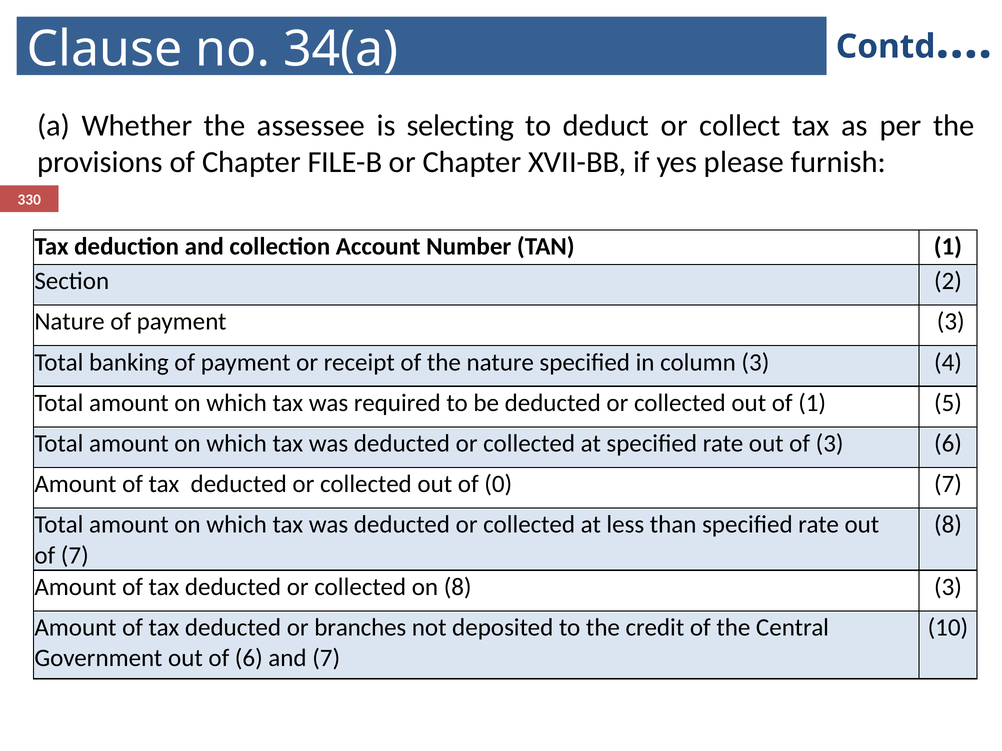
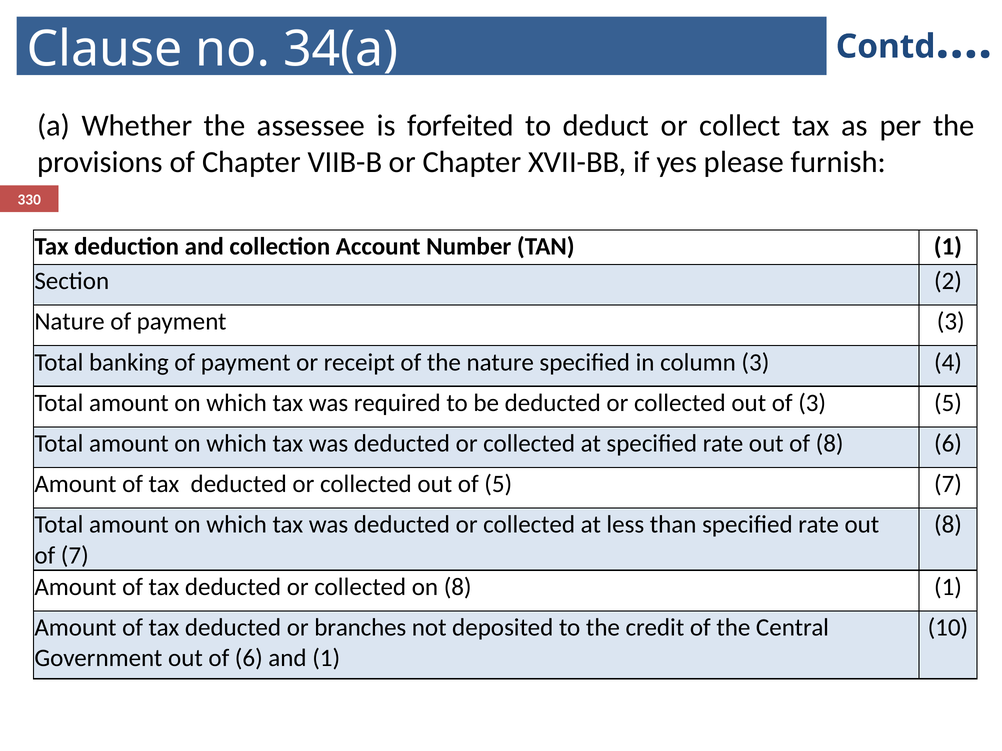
selecting: selecting -> forfeited (460, 126)
FILE-B: FILE-B -> VIIB-B (345, 162)
of 1: 1 -> 3 (812, 403)
of 3: 3 -> 8 (830, 444)
of 0: 0 -> 5 (498, 484)
8 3: 3 -> 1 (948, 587)
and 7: 7 -> 1 (326, 658)
